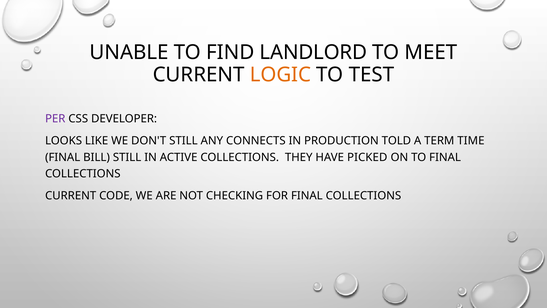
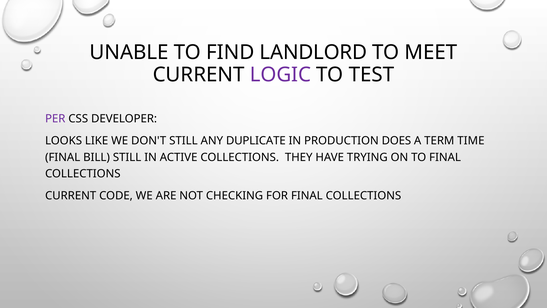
LOGIC colour: orange -> purple (280, 74)
CONNECTS: CONNECTS -> DUPLICATE (256, 141)
TOLD: TOLD -> DOES (396, 141)
PICKED: PICKED -> TRYING (367, 157)
